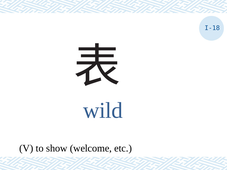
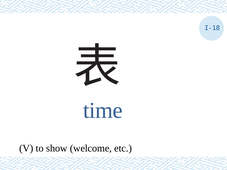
wild: wild -> time (103, 111)
